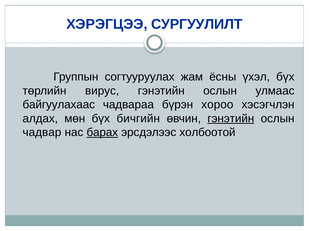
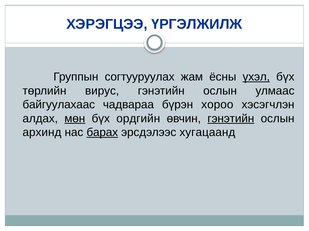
СУРГУУЛИЛТ: СУРГУУЛИЛТ -> ҮРГЭЛЖИЛЖ (197, 24)
үхэл underline: none -> present (256, 77)
мөн underline: none -> present (75, 119)
бичгийн: бичгийн -> ордгийн (138, 119)
чадвар: чадвар -> архинд (42, 133)
холбоотой: холбоотой -> хугацаанд (207, 133)
